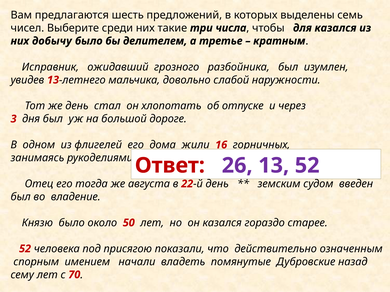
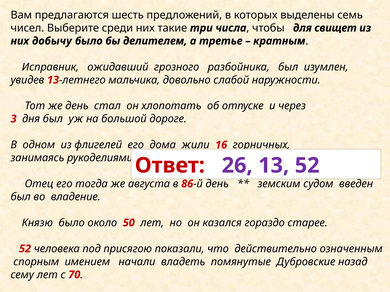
для казался: казался -> свищет (336, 28)
22: 22 -> 86 (187, 184)
